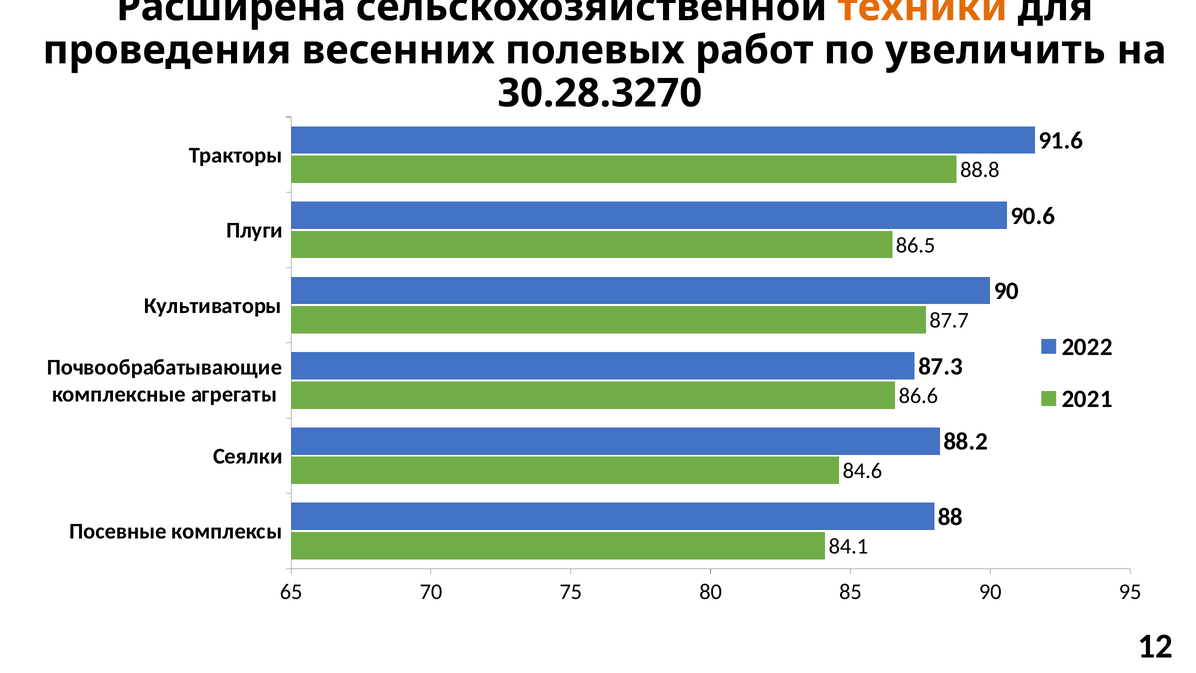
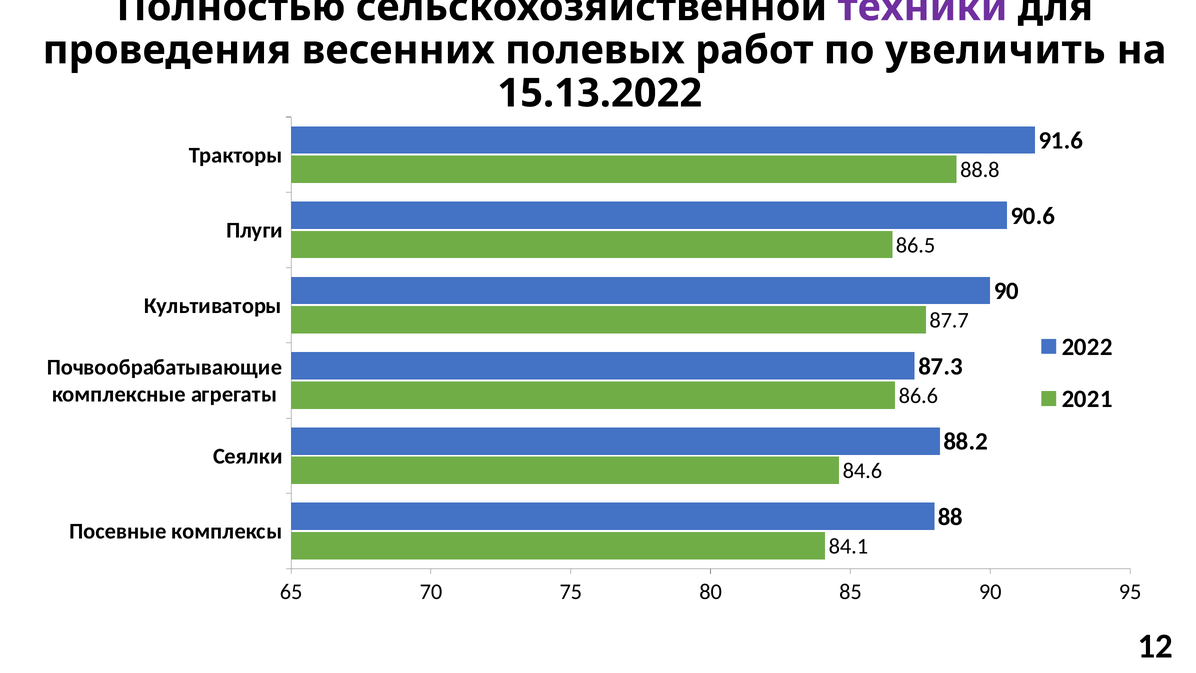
Расширена: Расширена -> Полностью (231, 7)
техники colour: orange -> purple (923, 7)
30.28.3270: 30.28.3270 -> 15.13.2022 (600, 93)
